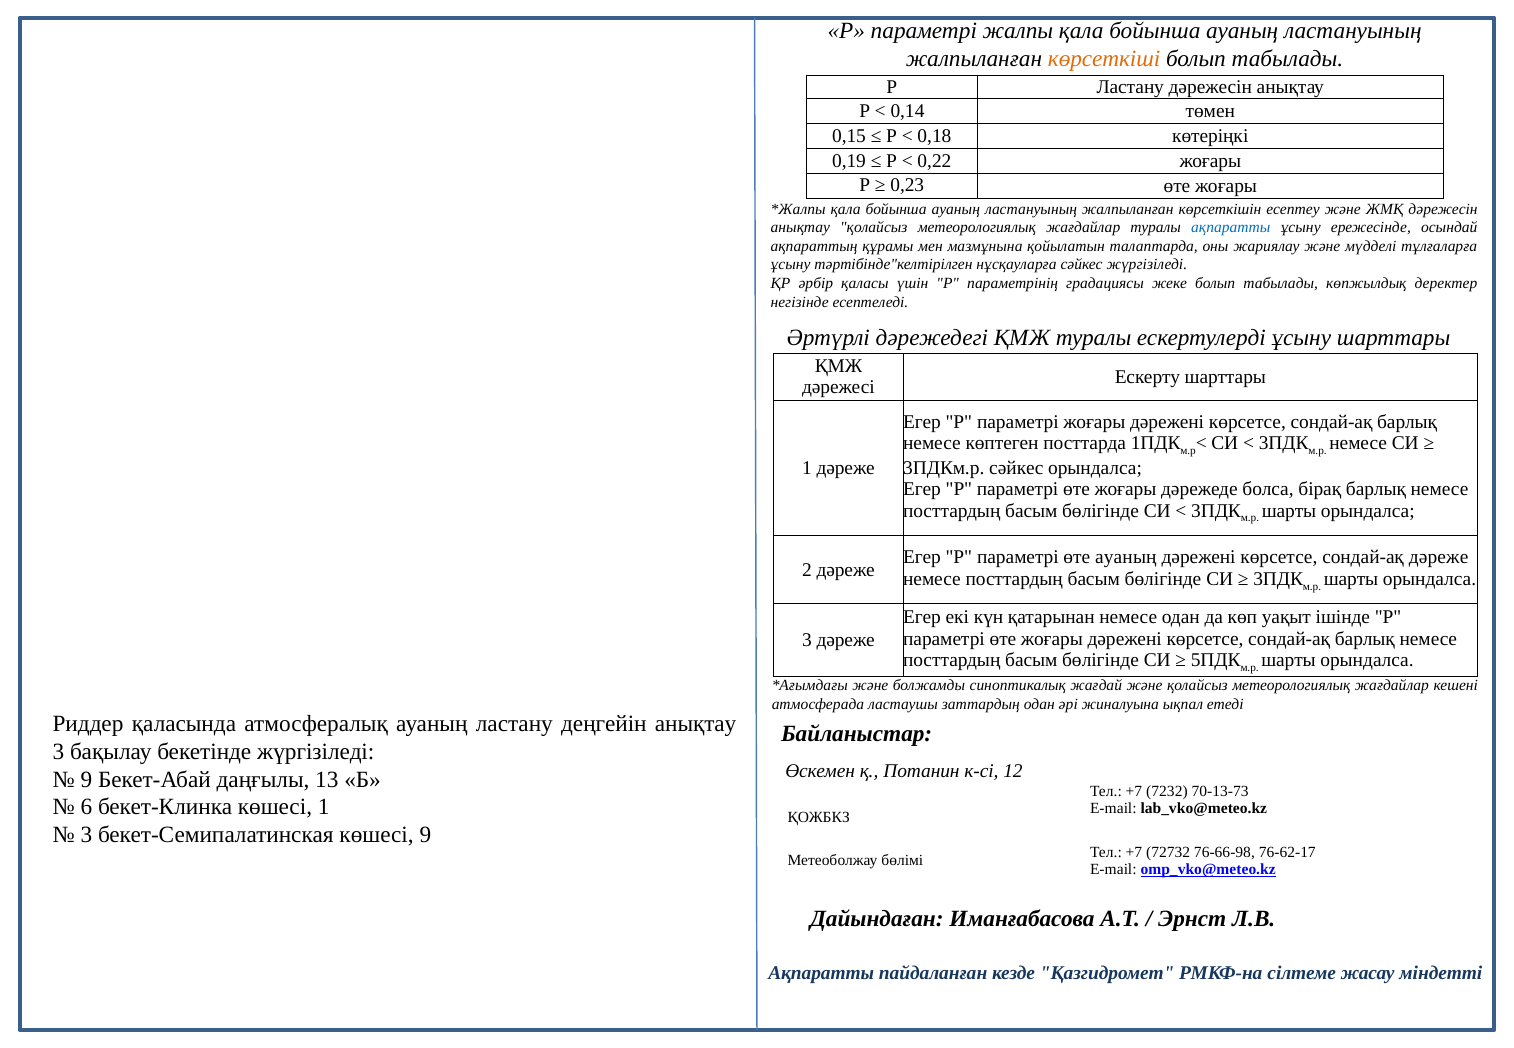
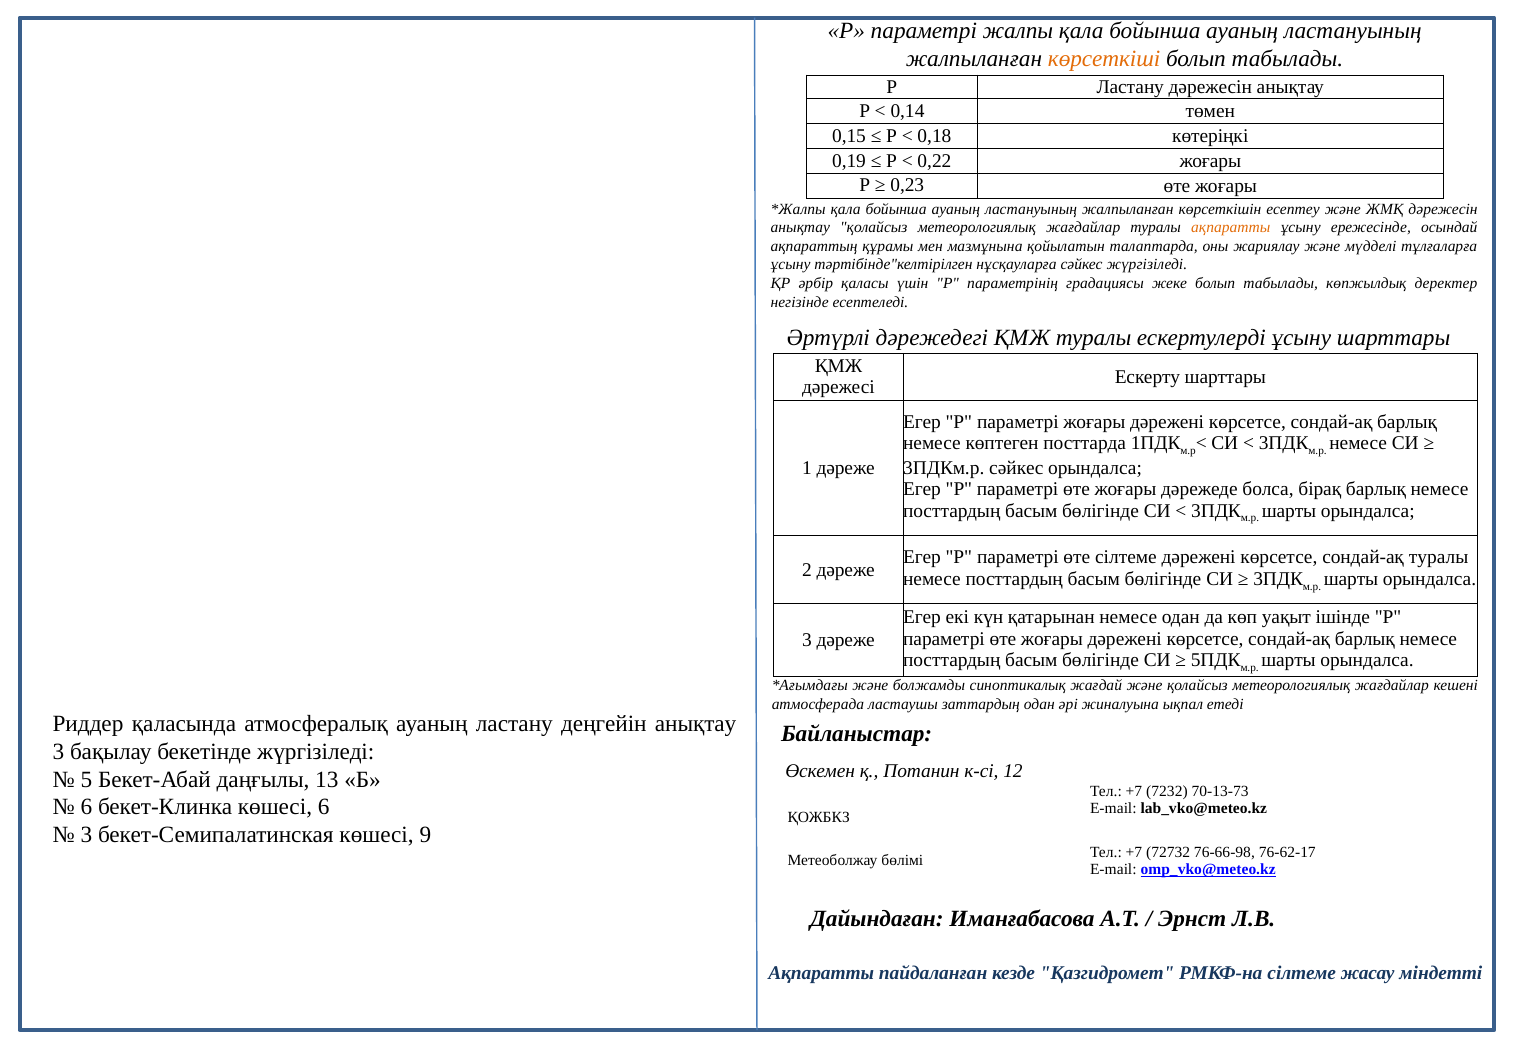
ақпаратты colour: blue -> orange (1231, 228)
өте ауаның: ауаның -> сілтеме (1126, 557)
сондай-ақ дәреже: дәреже -> туралы (1439, 557)
9: 9 -> 5 (86, 779)
көшесі 1: 1 -> 6 (324, 807)
